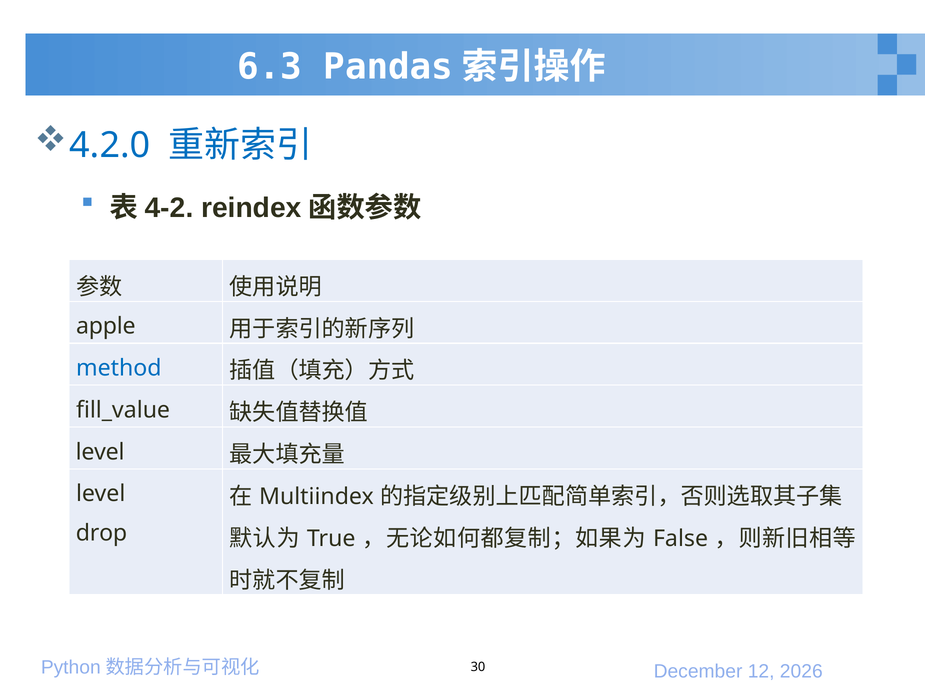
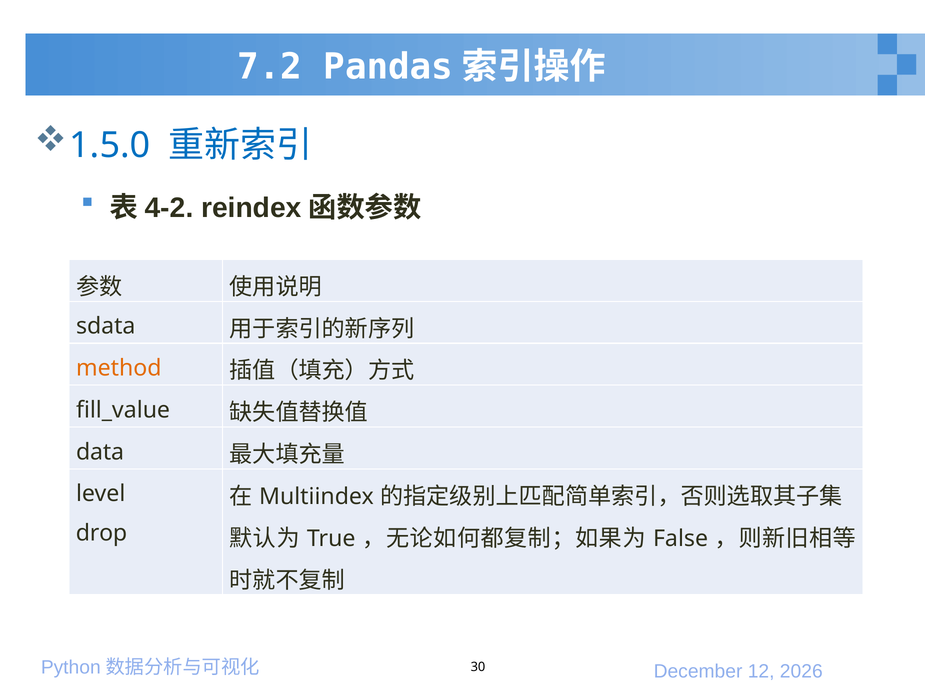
6.3: 6.3 -> 7.2 (269, 67)
4.2.0: 4.2.0 -> 1.5.0 (110, 145)
apple: apple -> sdata (106, 326)
method colour: blue -> orange (119, 368)
level: level -> data (100, 452)
